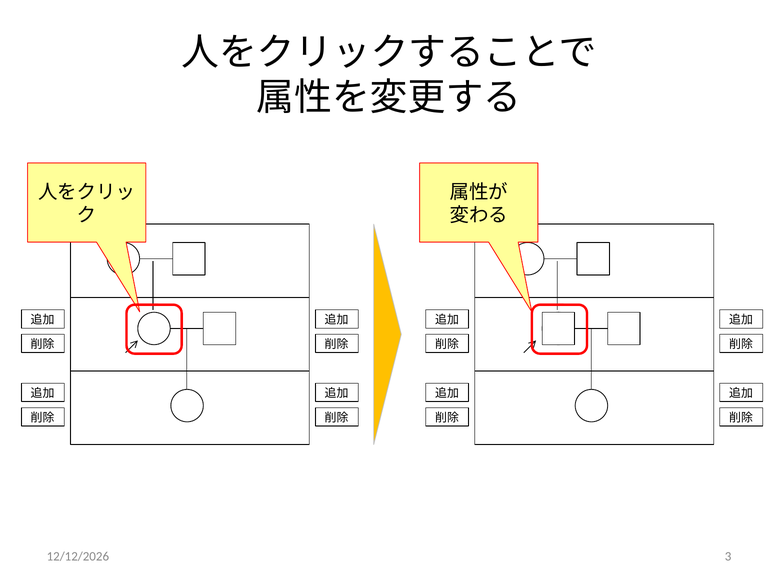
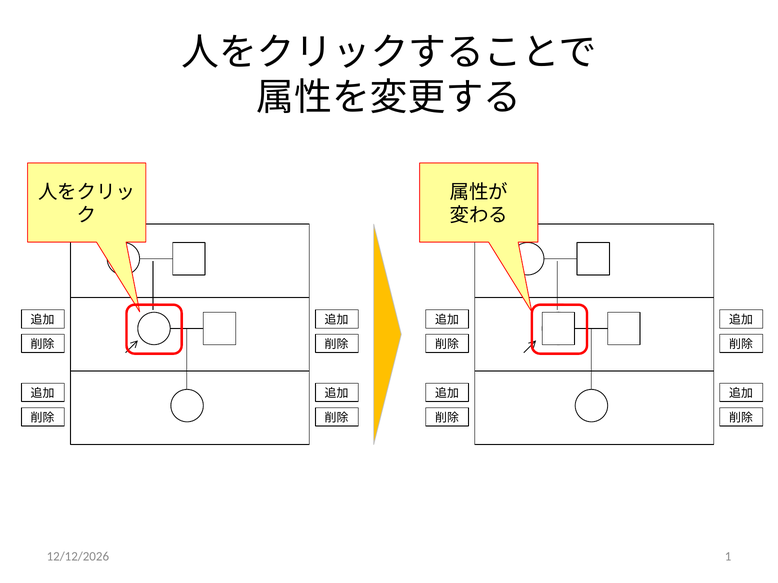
3: 3 -> 1 (728, 557)
